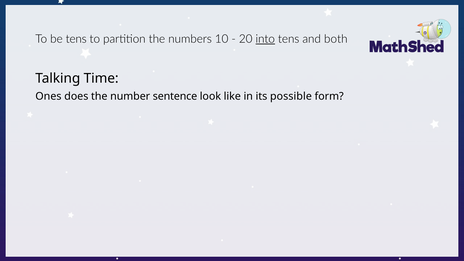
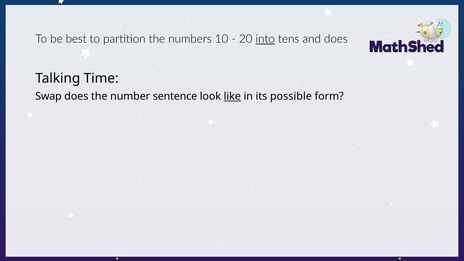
be tens: tens -> best (76, 39)
and both: both -> does (336, 39)
Ones: Ones -> Swap (49, 96)
like underline: none -> present (232, 96)
